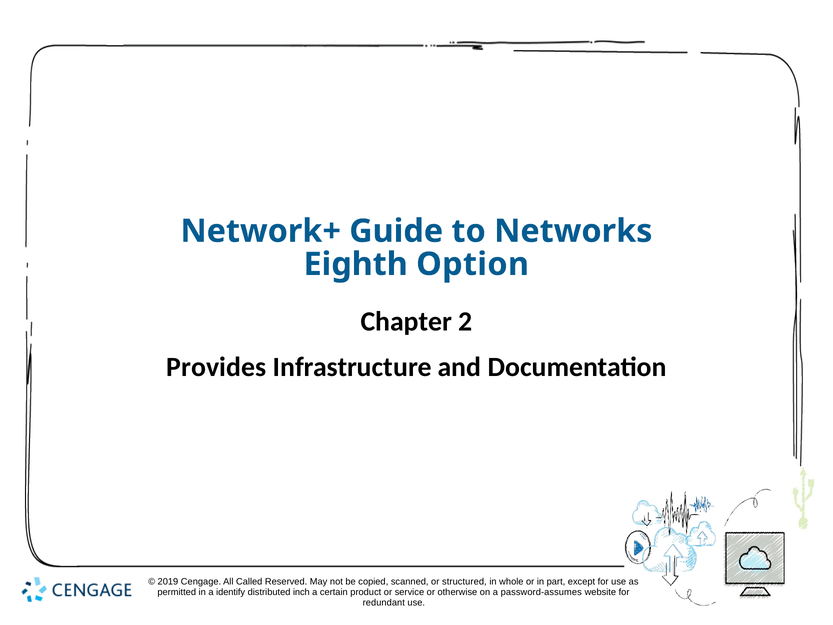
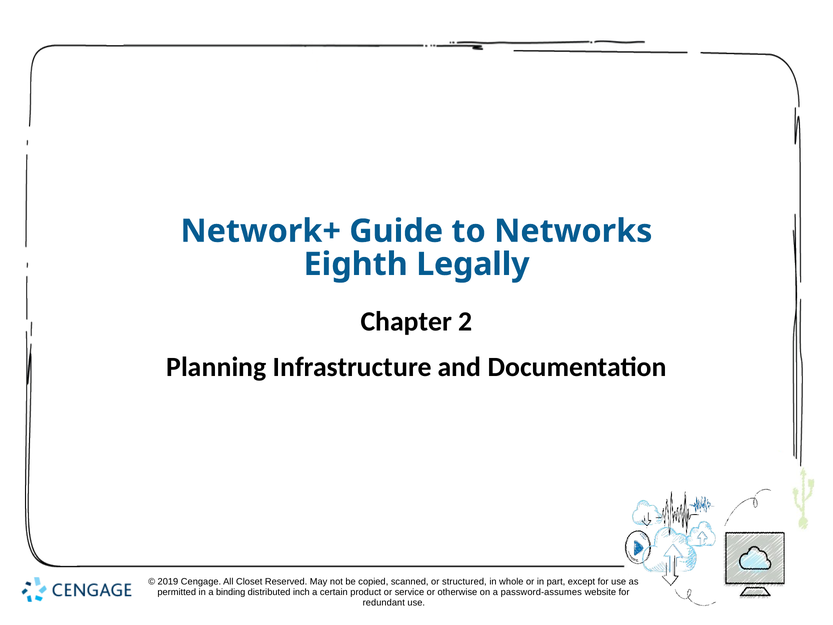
Option: Option -> Legally (473, 264)
Provides: Provides -> Planning (216, 367)
Called: Called -> Closet (249, 582)
identify: identify -> binding (231, 592)
